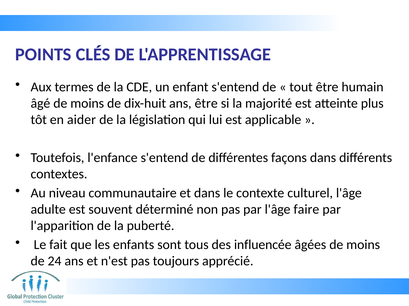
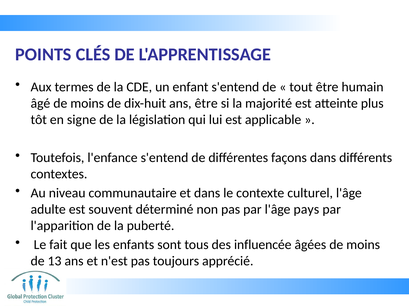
aider: aider -> signe (82, 120)
faire: faire -> pays (306, 210)
24: 24 -> 13 (55, 262)
